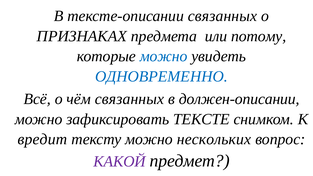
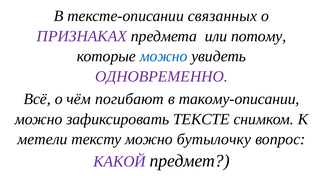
ПРИЗНАКАХ colour: black -> purple (82, 36)
ОДНОВРЕМЕННО colour: blue -> purple (161, 76)
чём связанных: связанных -> погибают (129, 99)
должен-описании: должен-описании -> такому-описании (239, 99)
вредит: вредит -> метели (42, 139)
нескольких: нескольких -> бутылочку (214, 139)
